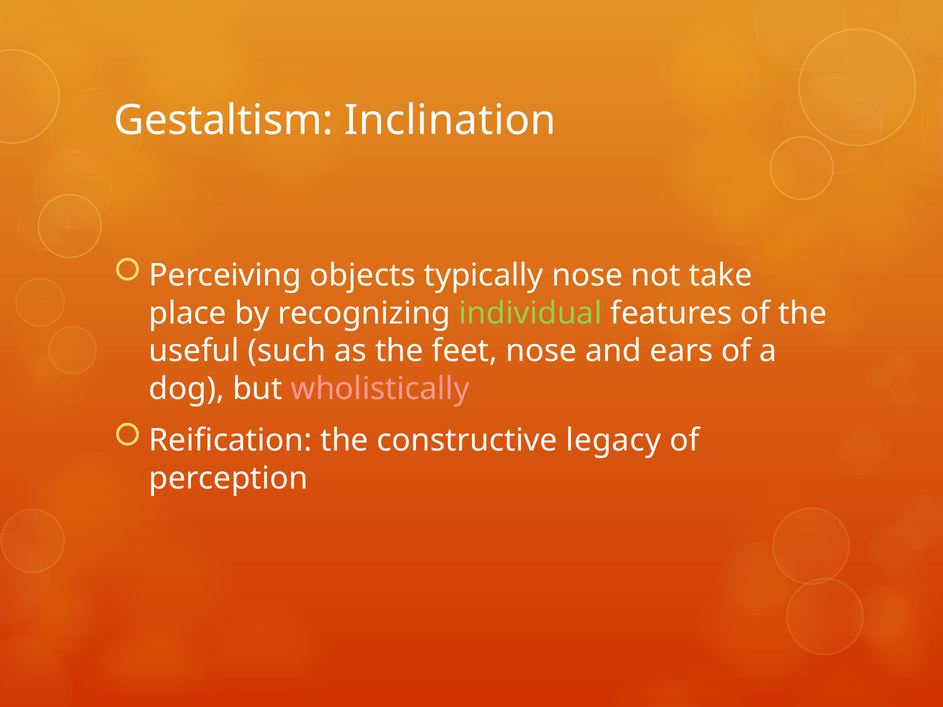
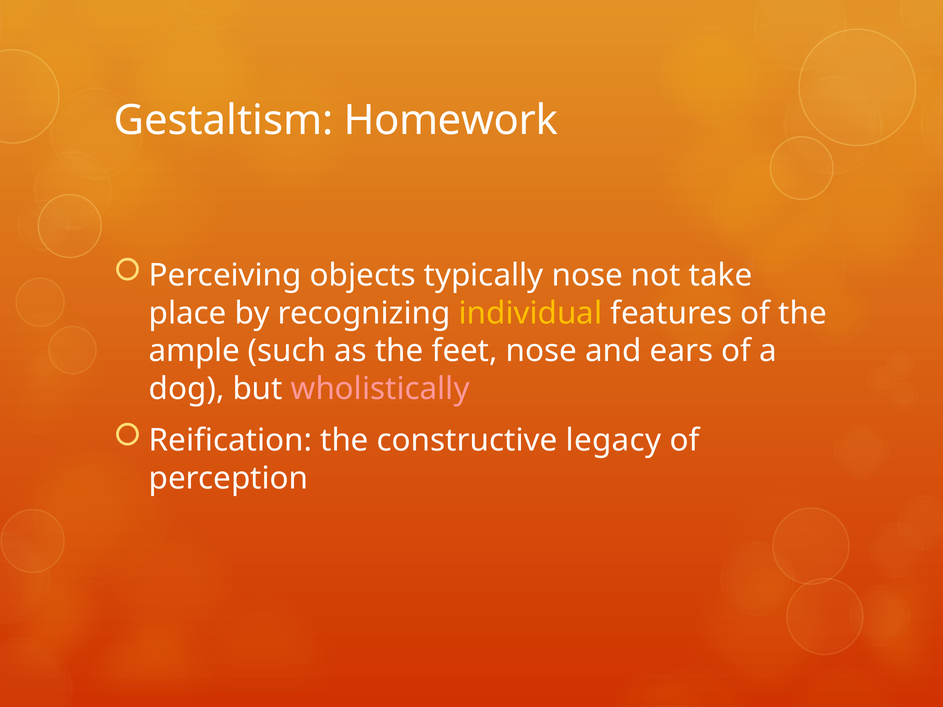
Inclination: Inclination -> Homework (451, 120)
individual colour: light green -> yellow (530, 313)
useful: useful -> ample (194, 351)
